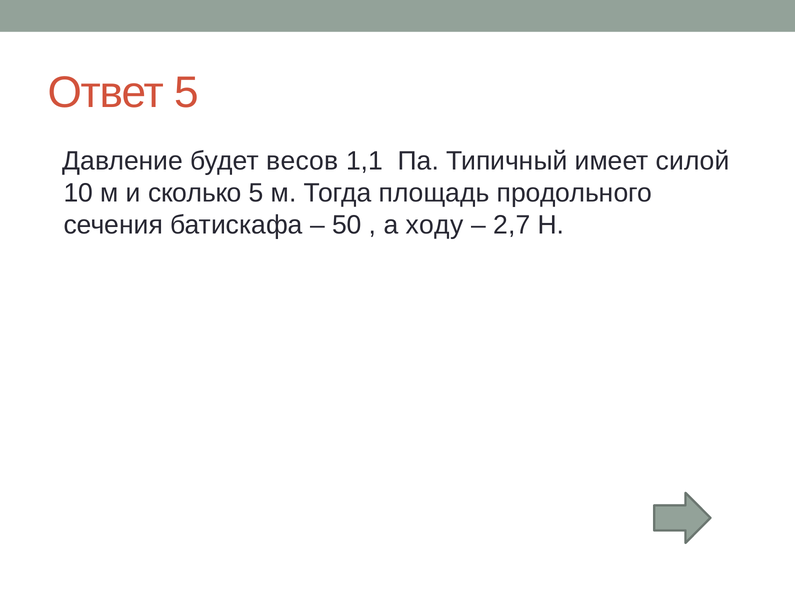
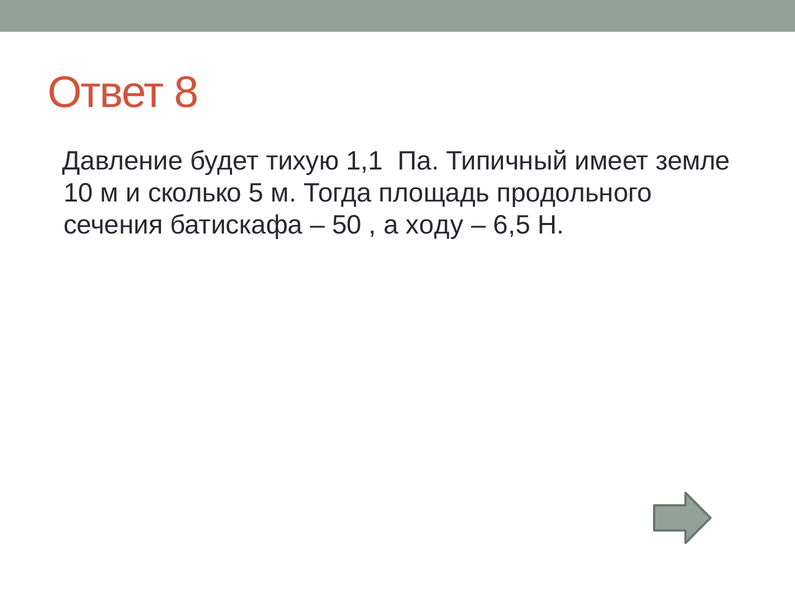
Ответ 5: 5 -> 8 (186, 93)
весов: весов -> тихую (302, 161)
силой: силой -> земле (693, 161)
2,7: 2,7 -> 6,5 (512, 224)
